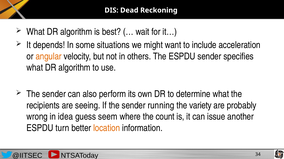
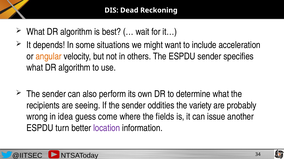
running: running -> oddities (161, 106)
seem: seem -> come (108, 117)
count: count -> fields (165, 117)
location colour: orange -> purple (107, 129)
